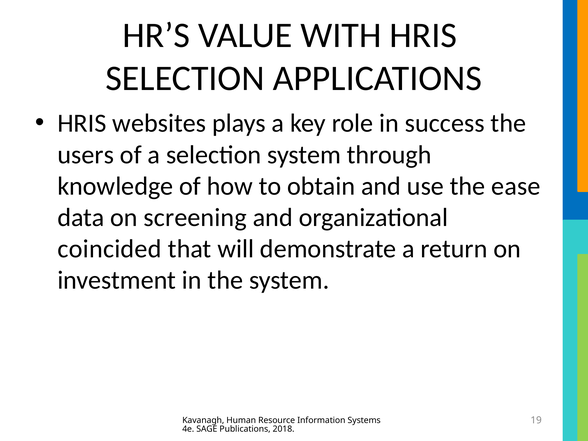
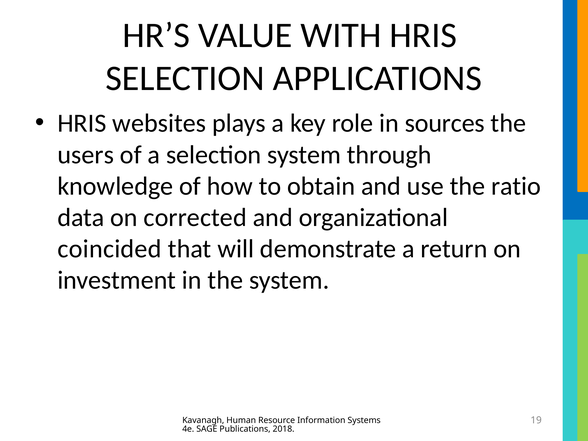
success: success -> sources (445, 123)
ease: ease -> ratio (516, 186)
screening: screening -> corrected (195, 217)
